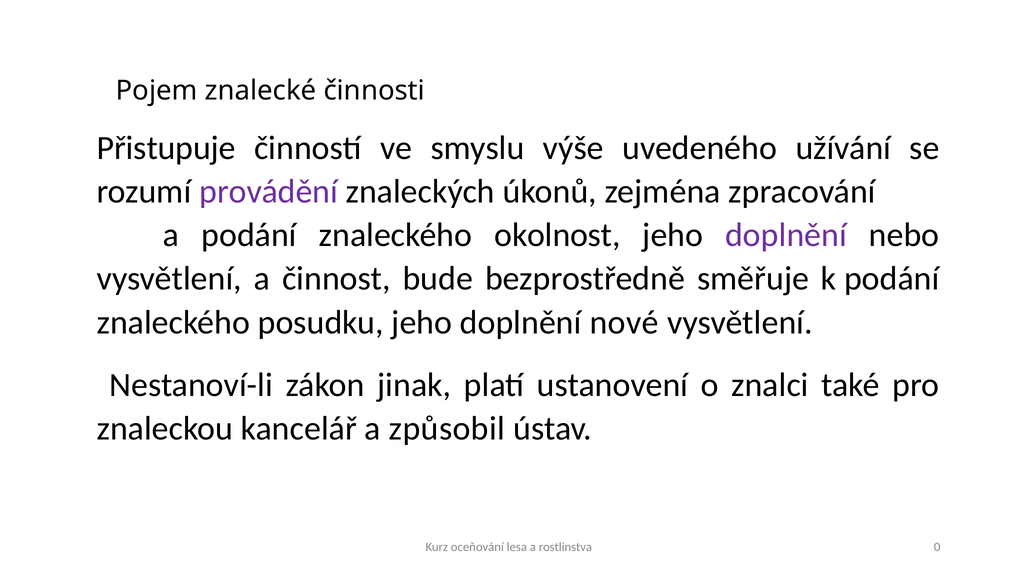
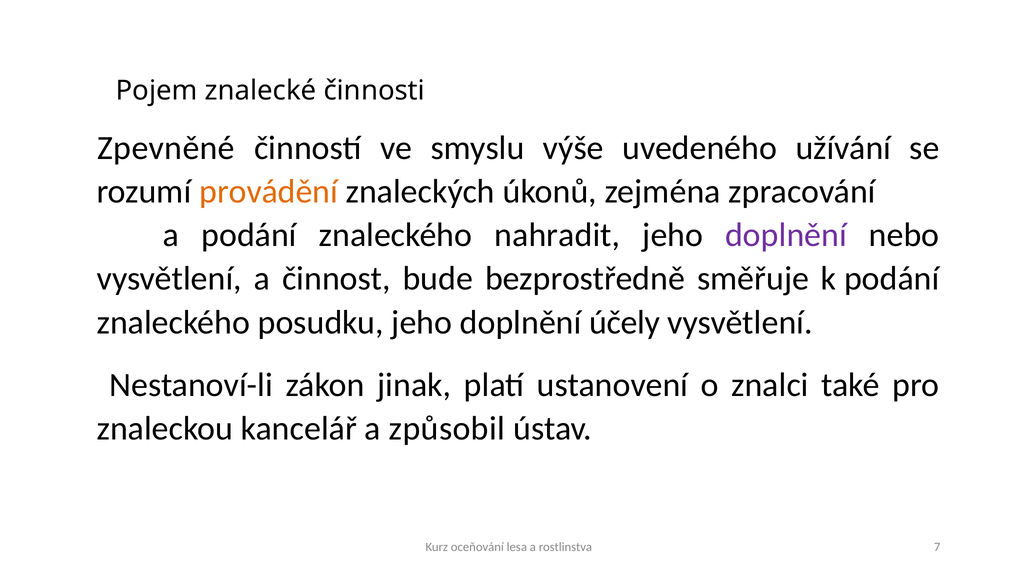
Přistupuje: Přistupuje -> Zpevněné (166, 148)
provádění colour: purple -> orange (269, 191)
okolnost: okolnost -> nahradit (557, 235)
nové: nové -> účely (625, 322)
0: 0 -> 7 (937, 547)
